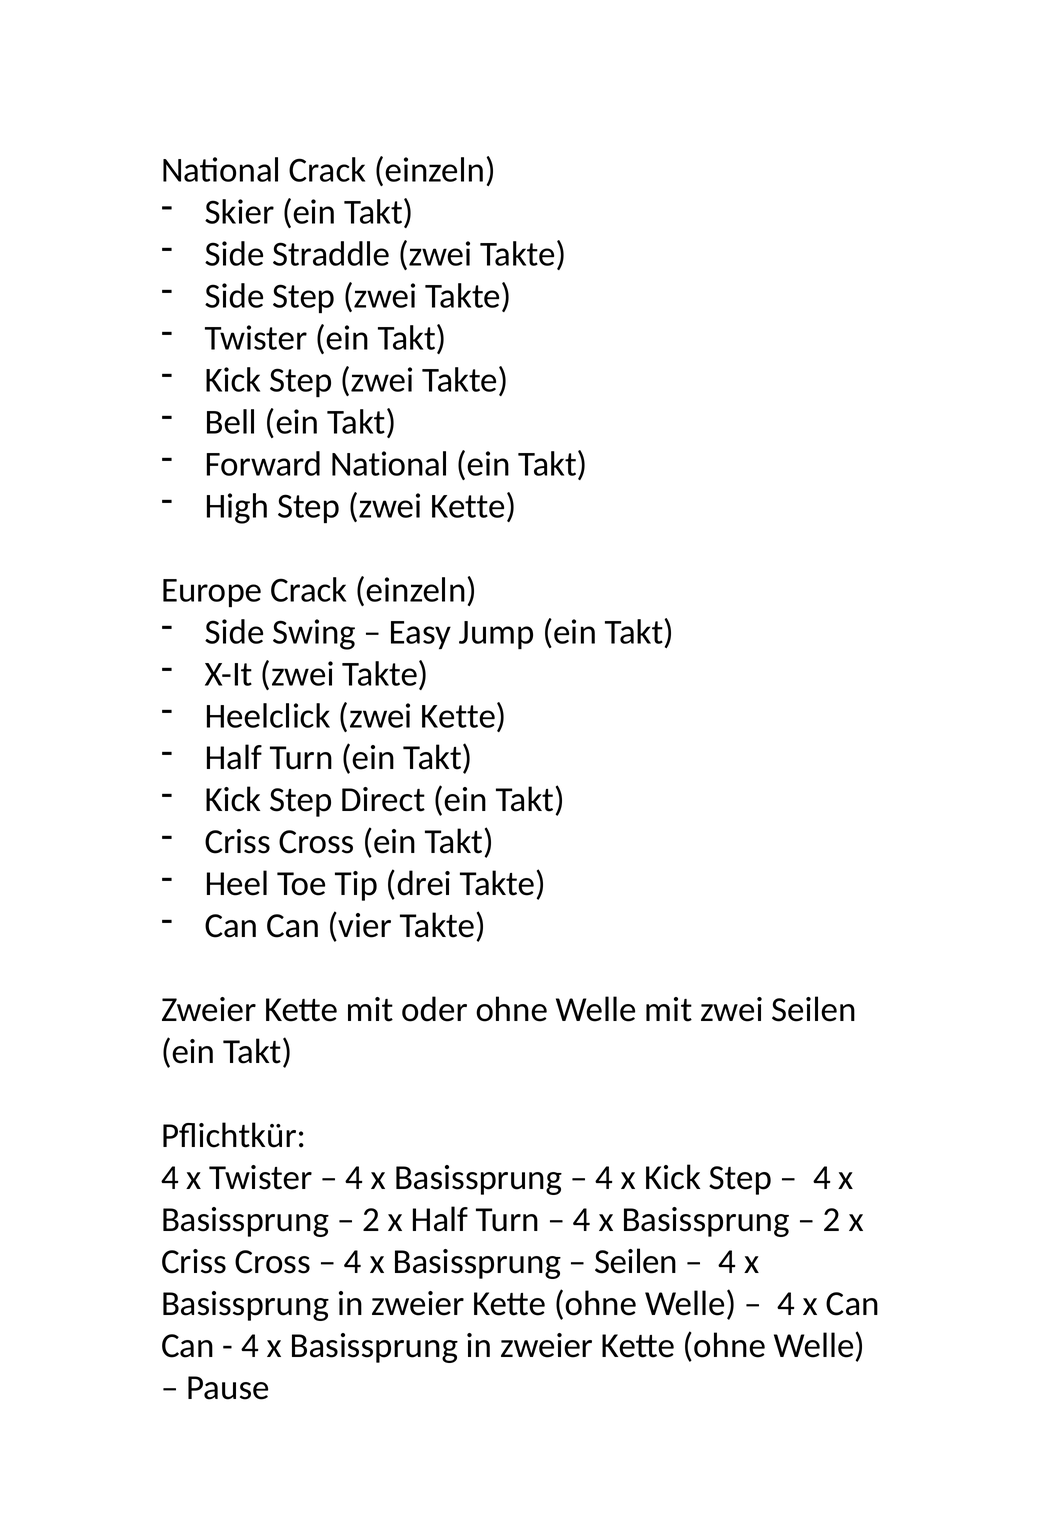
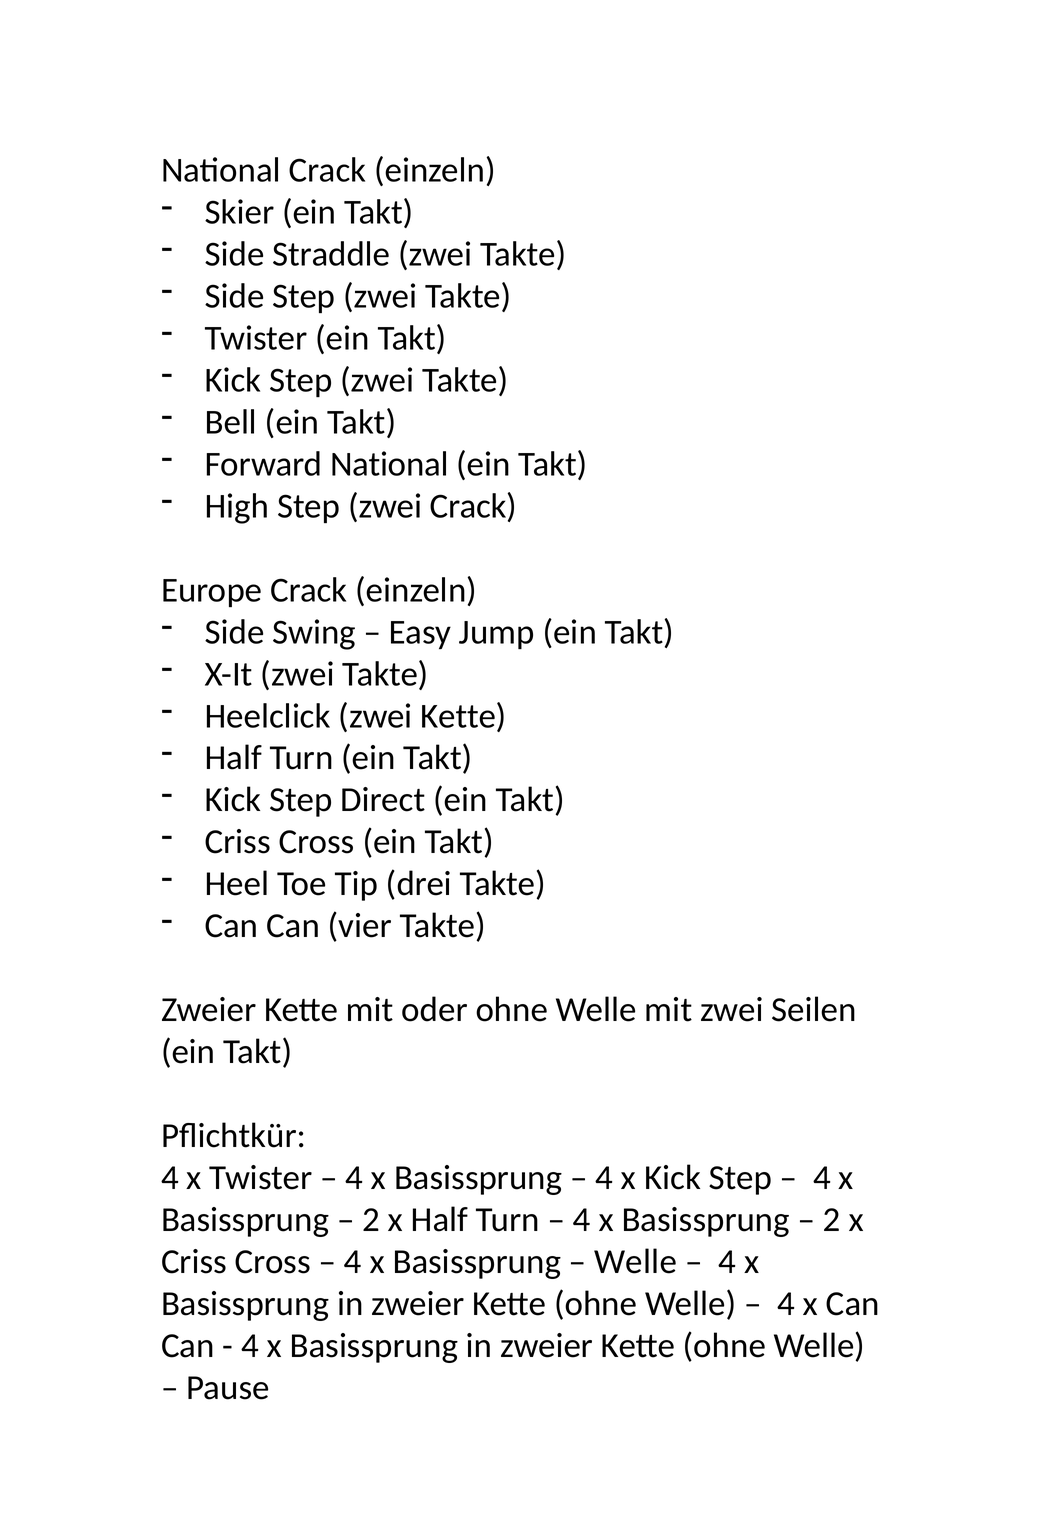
Step zwei Kette: Kette -> Crack (473, 506)
Seilen: Seilen -> Welle (636, 1261)
